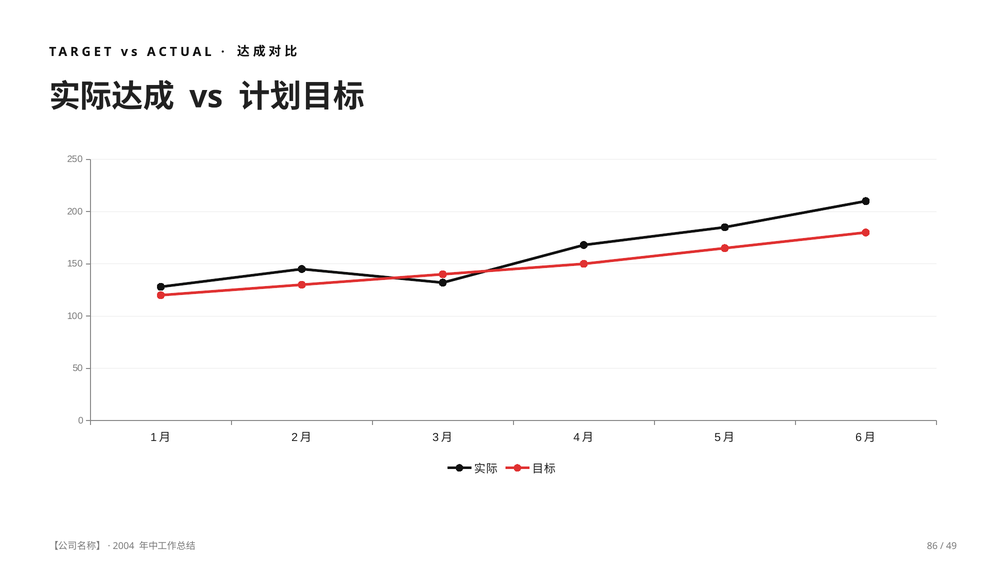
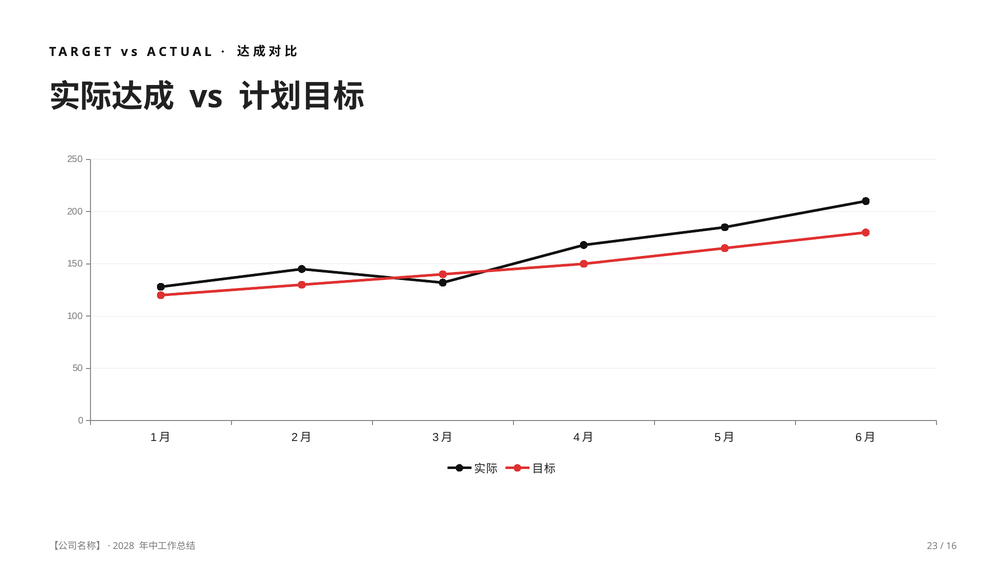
2004: 2004 -> 2028 (124, 546)
86: 86 -> 23 (932, 546)
49: 49 -> 16 (951, 546)
